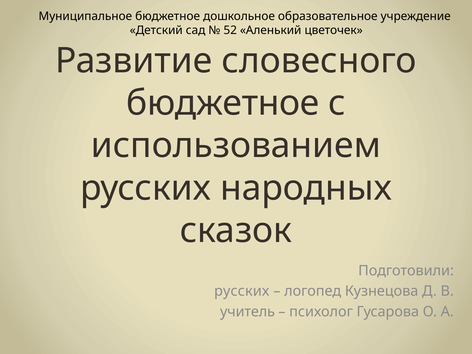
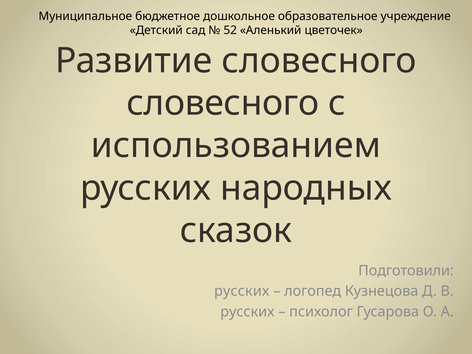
бюджетное: бюджетное -> словесного (223, 103)
учитель: учитель -> русских (247, 312)
